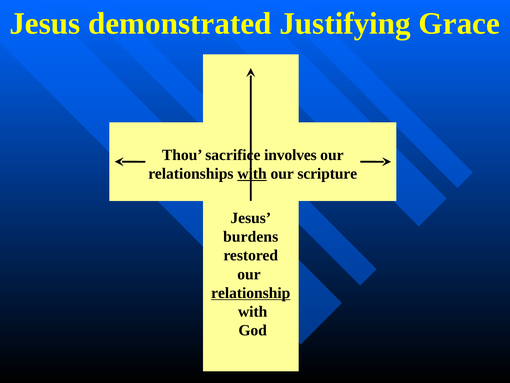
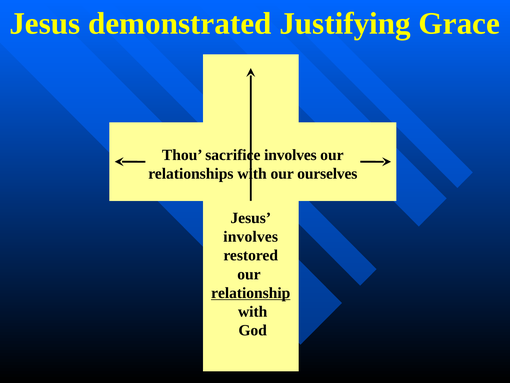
with underline: present -> none (252, 174)
scripture: scripture -> ourselves (327, 174)
burdens: burdens -> involves (251, 236)
